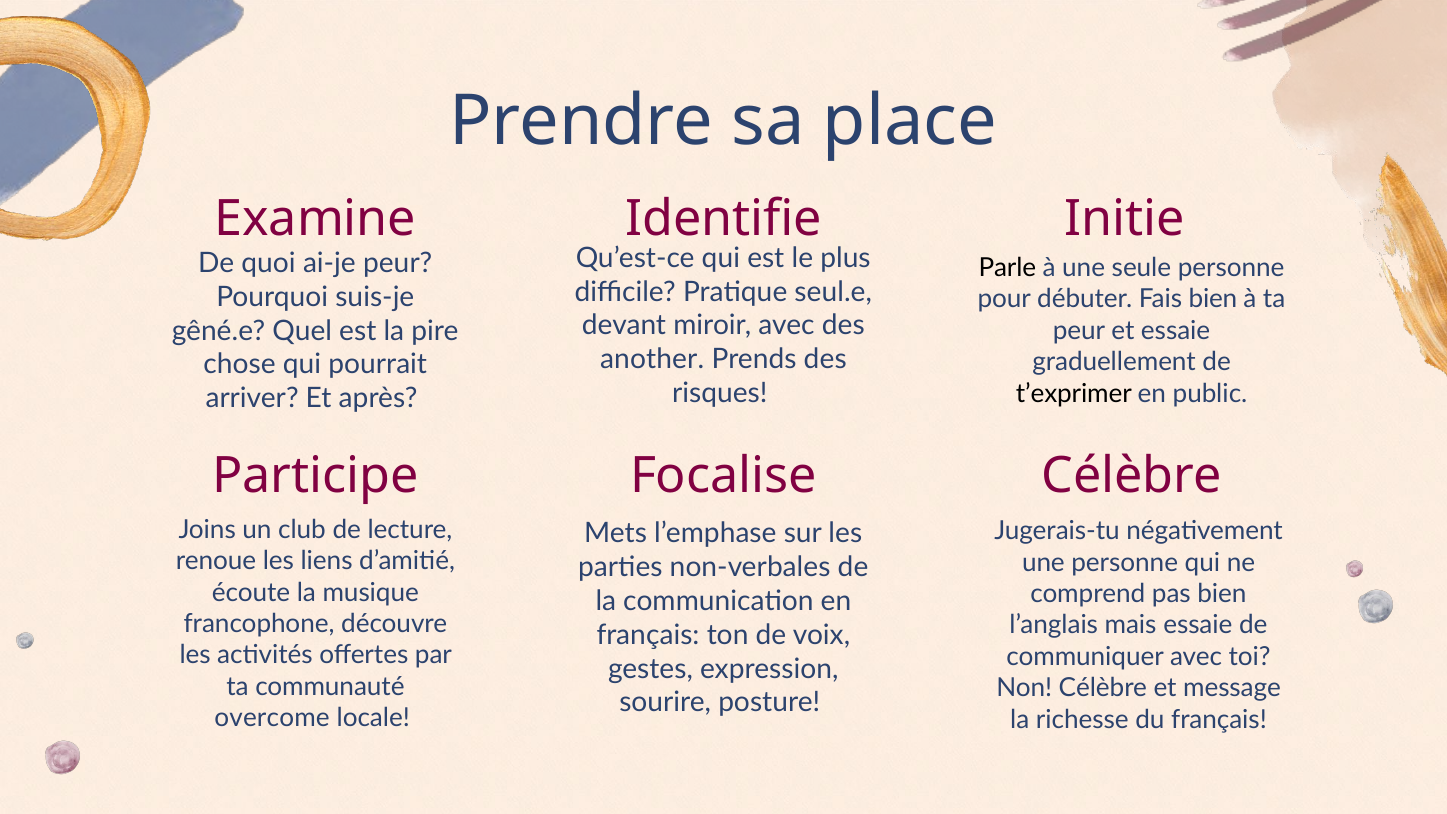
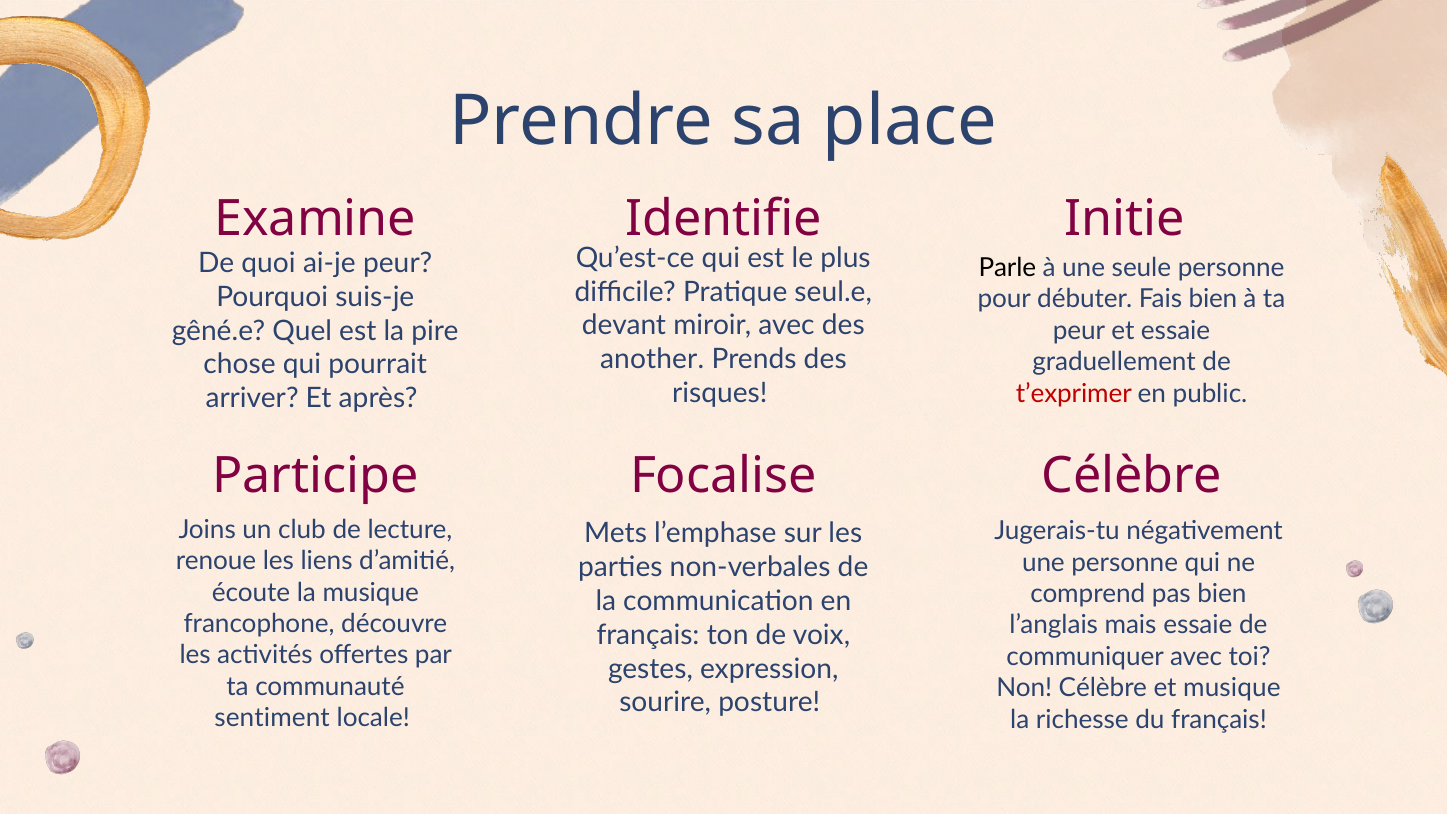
t’exprimer colour: black -> red (1074, 394)
et message: message -> musique (1232, 688)
overcome: overcome -> sentiment (272, 718)
